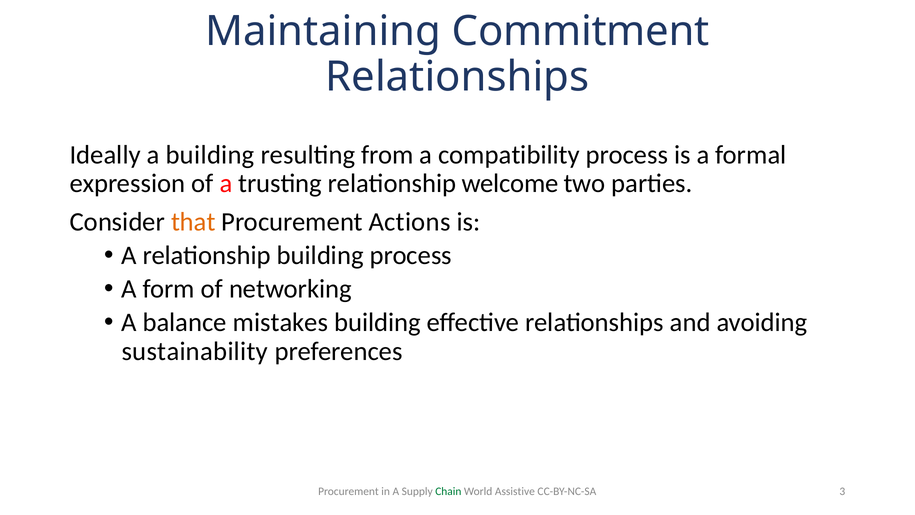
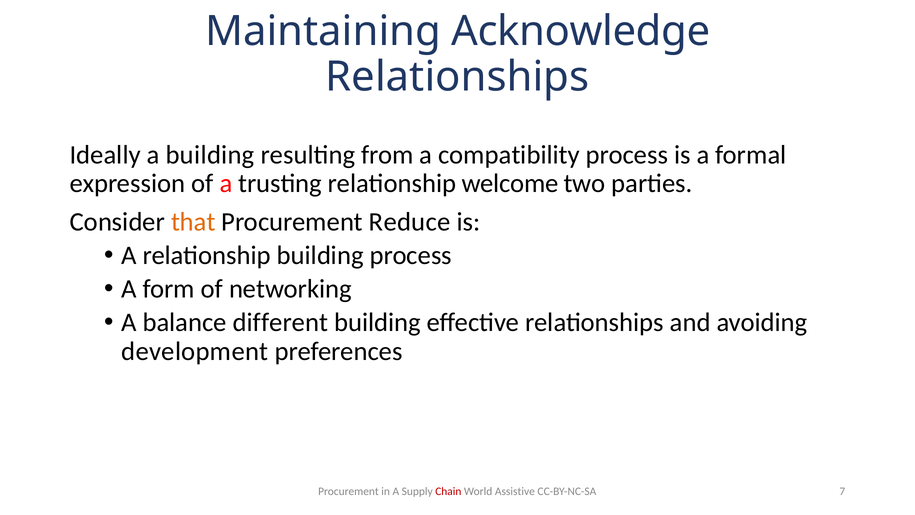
Commitment: Commitment -> Acknowledge (581, 32)
Actions: Actions -> Reduce (410, 222)
mistakes: mistakes -> different (280, 322)
sustainability: sustainability -> development (195, 351)
Chain colour: green -> red (448, 491)
3: 3 -> 7 (842, 491)
